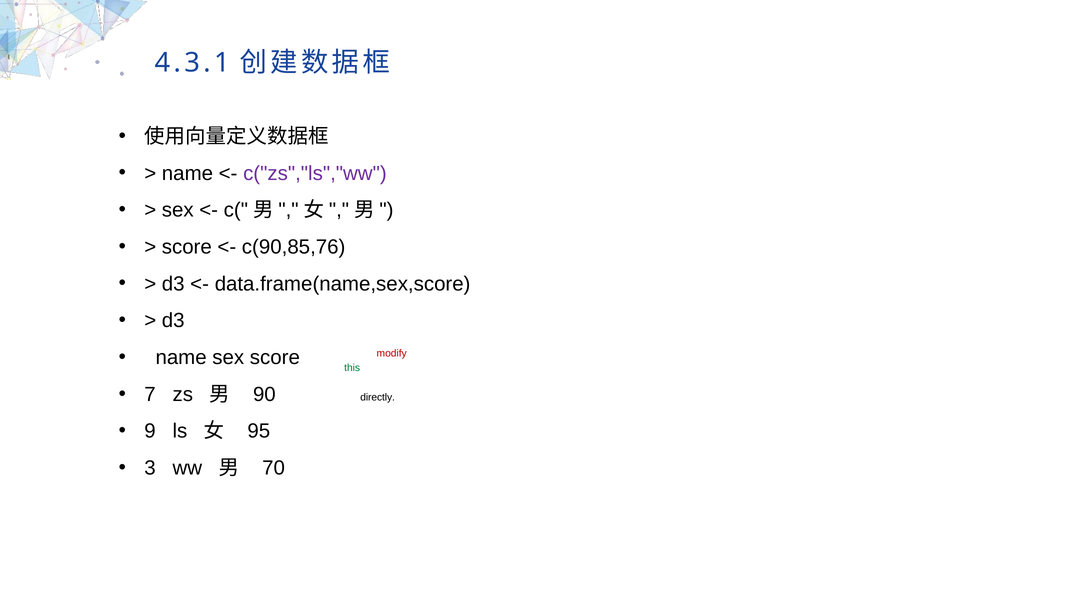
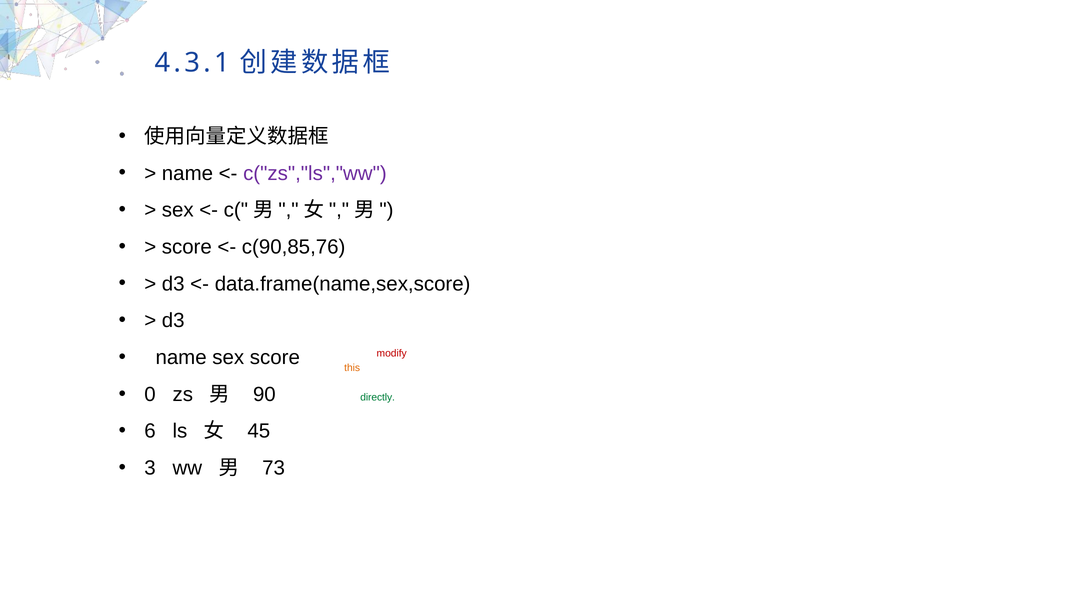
this colour: green -> orange (352, 368)
7: 7 -> 0 (150, 395)
directly colour: black -> green (378, 398)
9: 9 -> 6 (150, 431)
95: 95 -> 45 (259, 431)
70: 70 -> 73 (274, 468)
